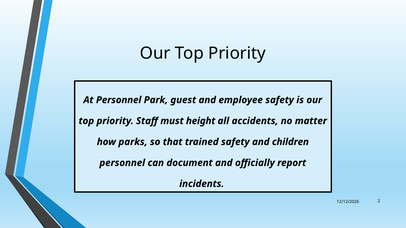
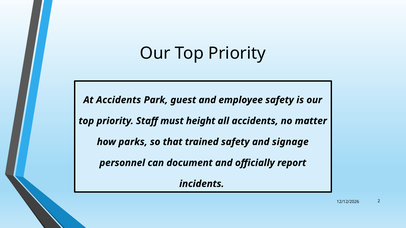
At Personnel: Personnel -> Accidents (119, 100)
children: children -> signage (290, 142)
